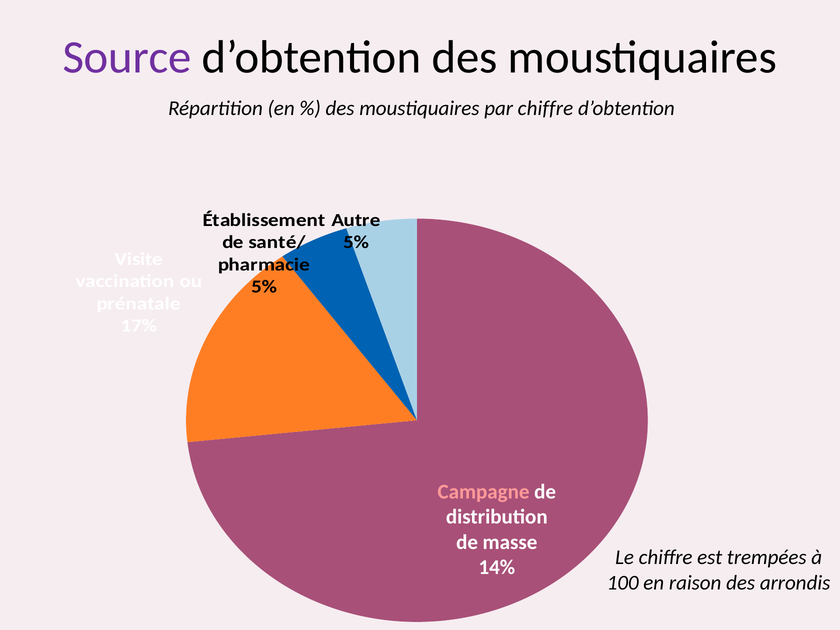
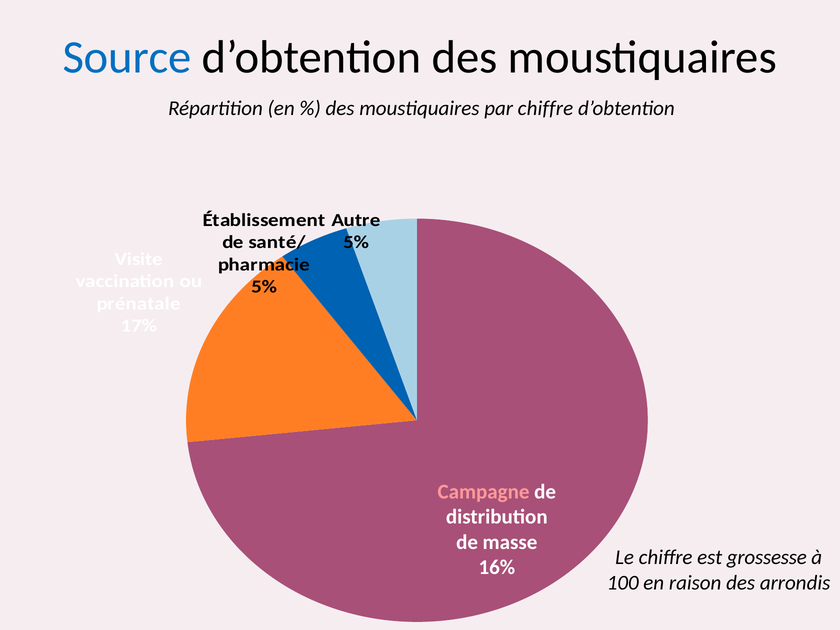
Source colour: purple -> blue (127, 57)
14%: 14% -> 16% (497, 567)
trempées: trempées -> grossesse (767, 558)
